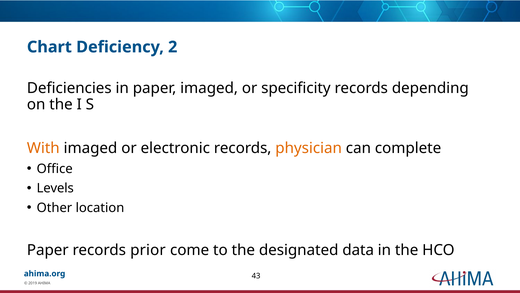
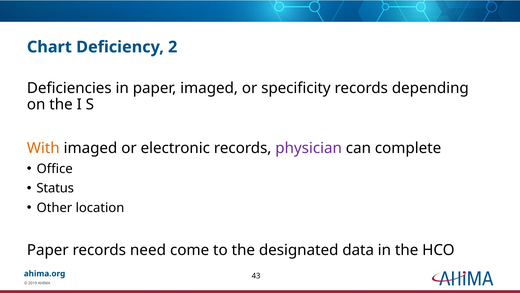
physician colour: orange -> purple (309, 148)
Levels: Levels -> Status (55, 188)
prior: prior -> need (148, 250)
